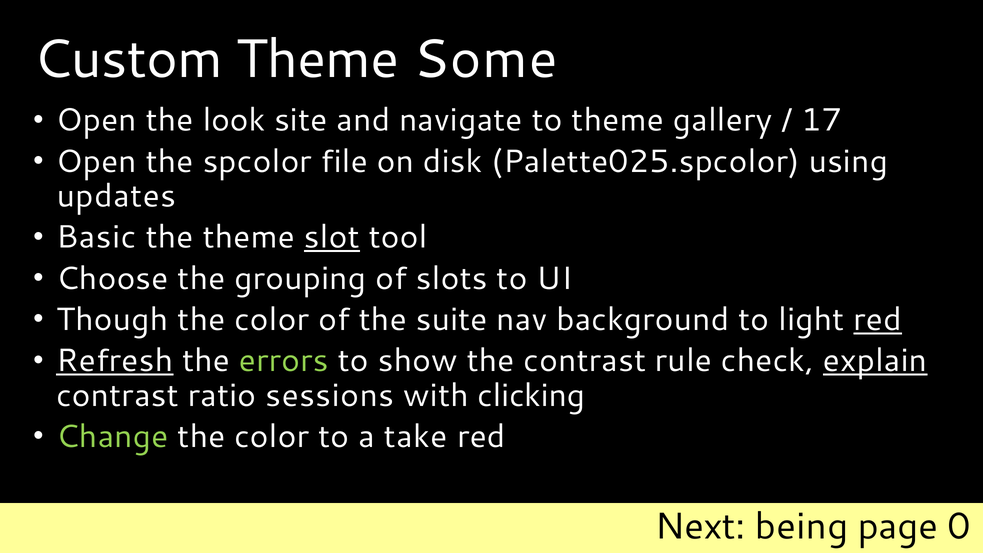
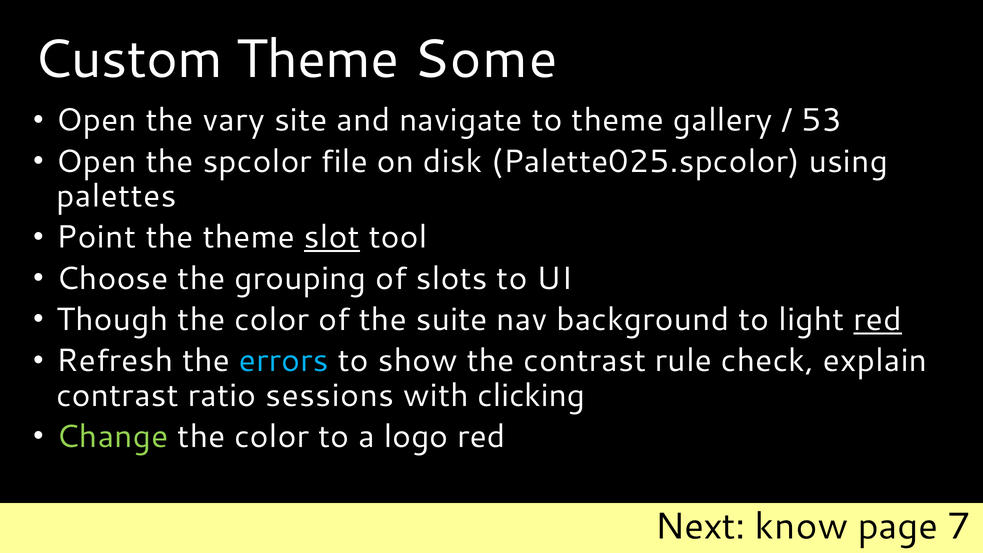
look: look -> vary (234, 120)
17: 17 -> 53 (822, 120)
updates: updates -> palettes (116, 196)
Basic: Basic -> Point (96, 237)
Refresh underline: present -> none (115, 361)
errors colour: light green -> light blue (284, 361)
explain underline: present -> none (875, 361)
take: take -> logo (416, 437)
being: being -> know (802, 526)
0: 0 -> 7 (959, 526)
